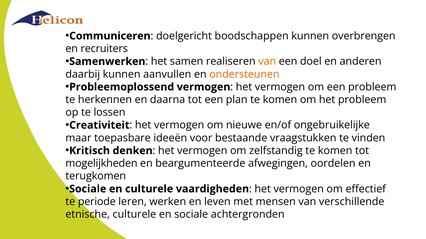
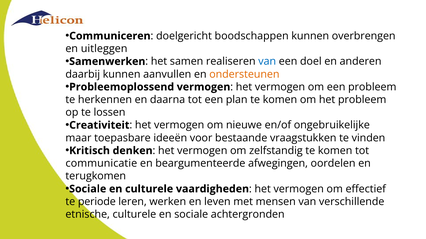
recruiters: recruiters -> uitleggen (104, 49)
van colour: orange -> blue (267, 62)
mogelijkheden: mogelijkheden -> communicatie (101, 164)
